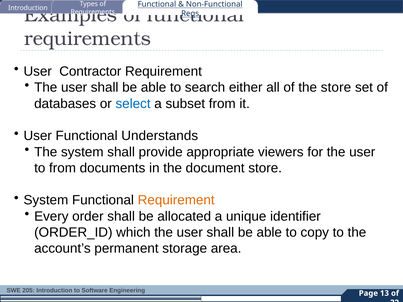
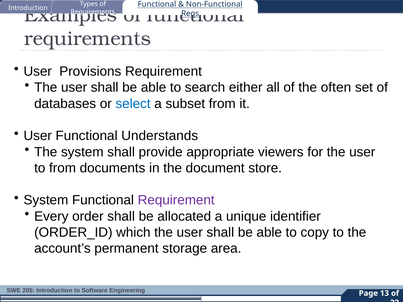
Contractor: Contractor -> Provisions (90, 71)
the store: store -> often (336, 88)
Requirement colour: orange -> purple (176, 200)
